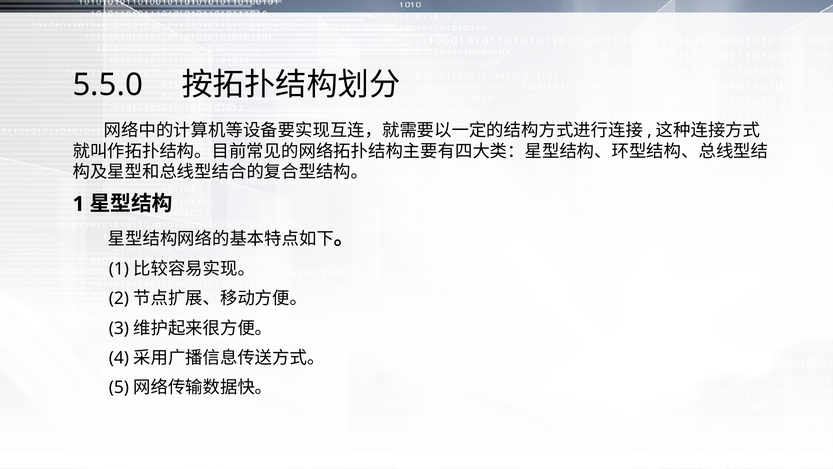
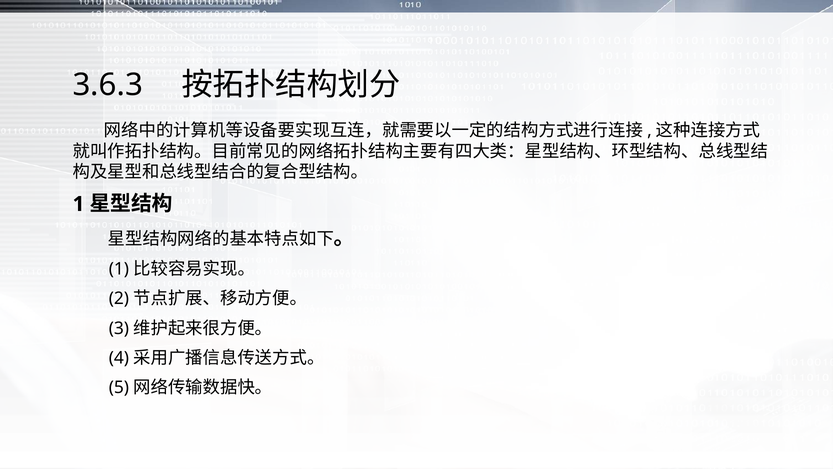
5.5.0: 5.5.0 -> 3.6.3 (108, 85)
